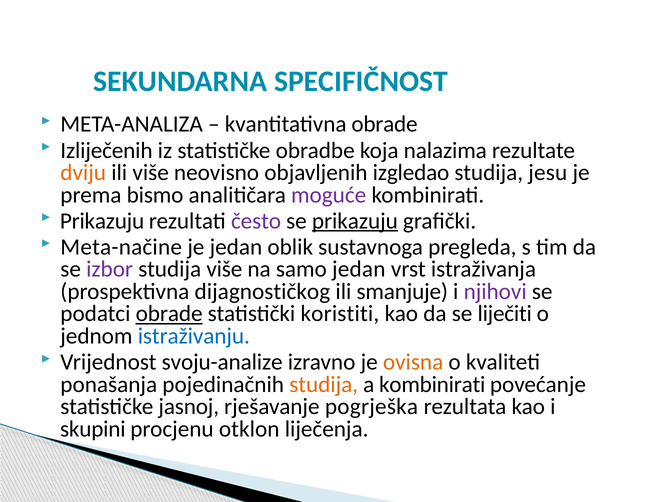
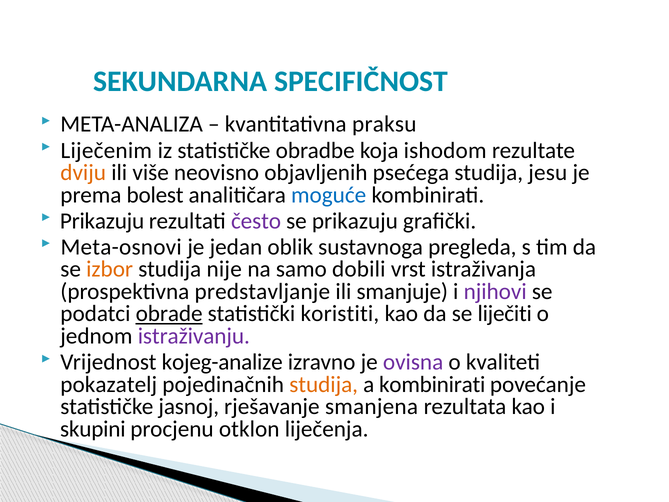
kvantitativna obrade: obrade -> praksu (384, 124)
Izliječenih: Izliječenih -> Liječenim (106, 150)
nalazima: nalazima -> ishodom (445, 150)
izgledao: izgledao -> psećega (411, 173)
bismo: bismo -> bolest (155, 195)
moguće colour: purple -> blue (329, 195)
prikazuju underline: present -> none (355, 221)
Meta-načine: Meta-načine -> Meta-osnovi (121, 247)
izbor colour: purple -> orange (110, 269)
studija više: više -> nije (224, 269)
samo jedan: jedan -> dobili (359, 269)
dijagnostičkog: dijagnostičkog -> predstavljanje (262, 291)
istraživanju colour: blue -> purple (194, 336)
svoju-analize: svoju-analize -> kojeg-analize (222, 362)
ovisna colour: orange -> purple (413, 362)
ponašanja: ponašanja -> pokazatelj (109, 384)
pogrješka: pogrješka -> smanjena (372, 407)
